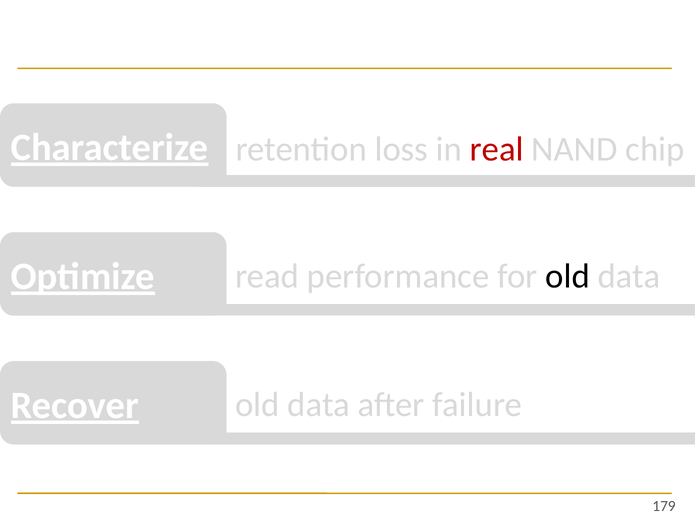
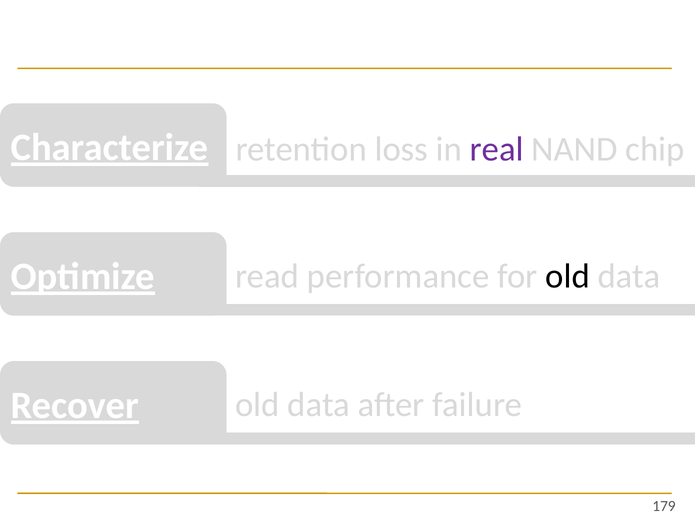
real colour: red -> purple (497, 149)
